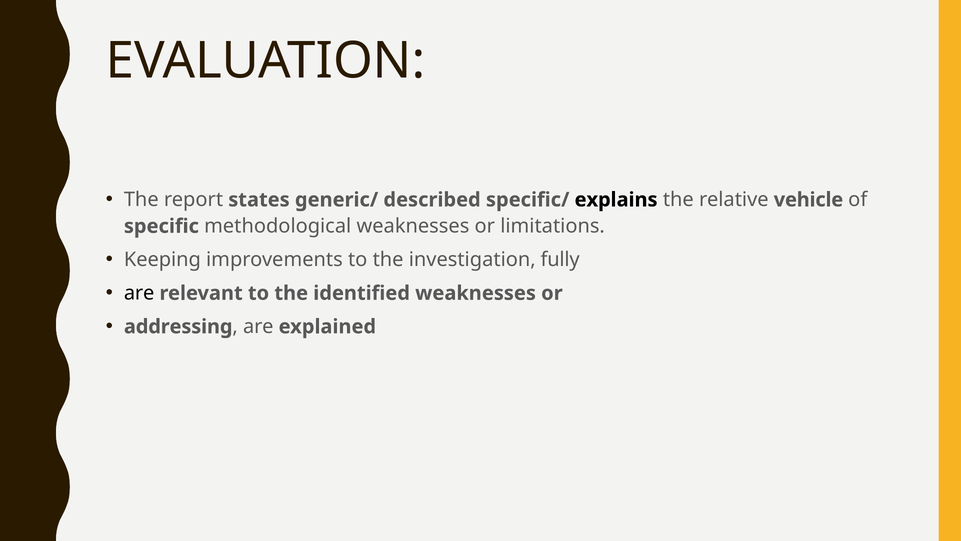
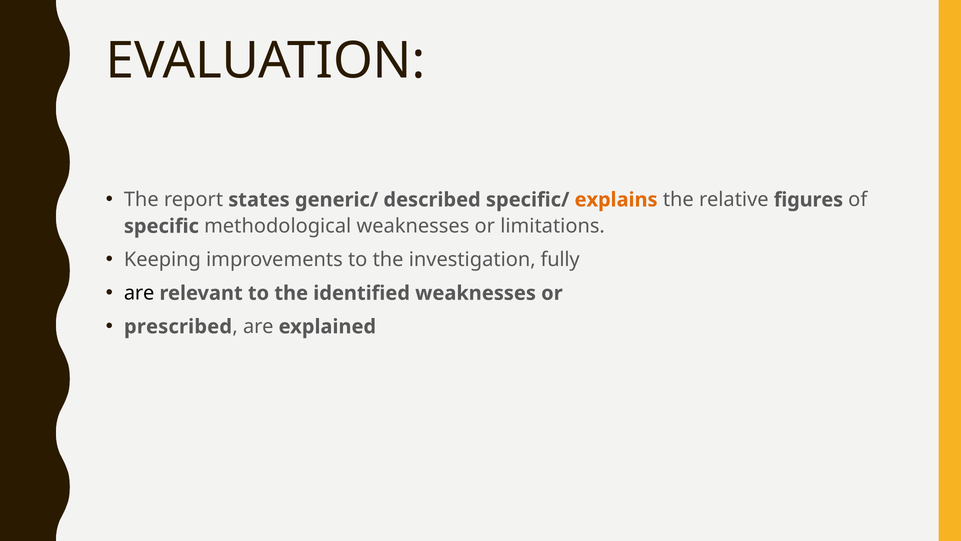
explains colour: black -> orange (616, 200)
vehicle: vehicle -> figures (808, 200)
addressing: addressing -> prescribed (178, 326)
